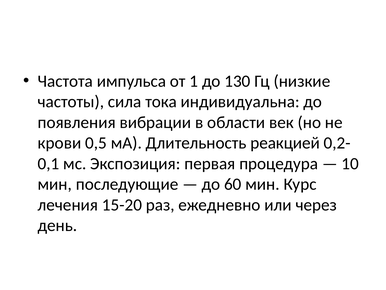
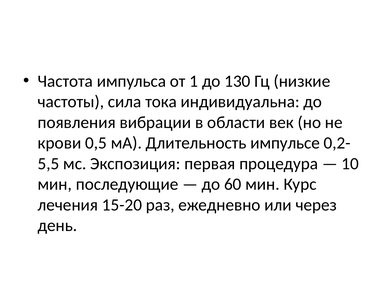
реакцией: реакцией -> импульсе (285, 143)
0,1: 0,1 -> 5,5 (48, 163)
